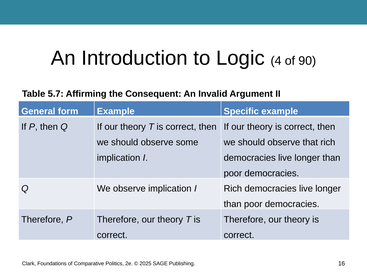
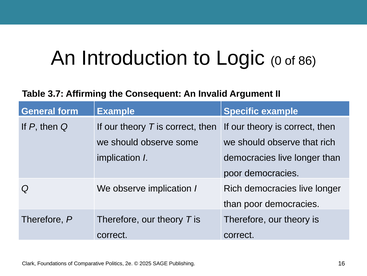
4: 4 -> 0 (276, 61)
90: 90 -> 86 (307, 61)
5.7: 5.7 -> 3.7 (56, 94)
